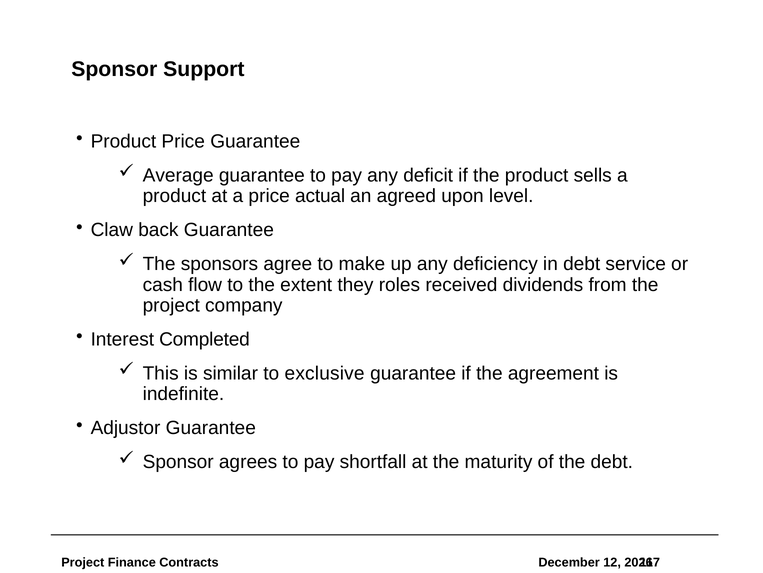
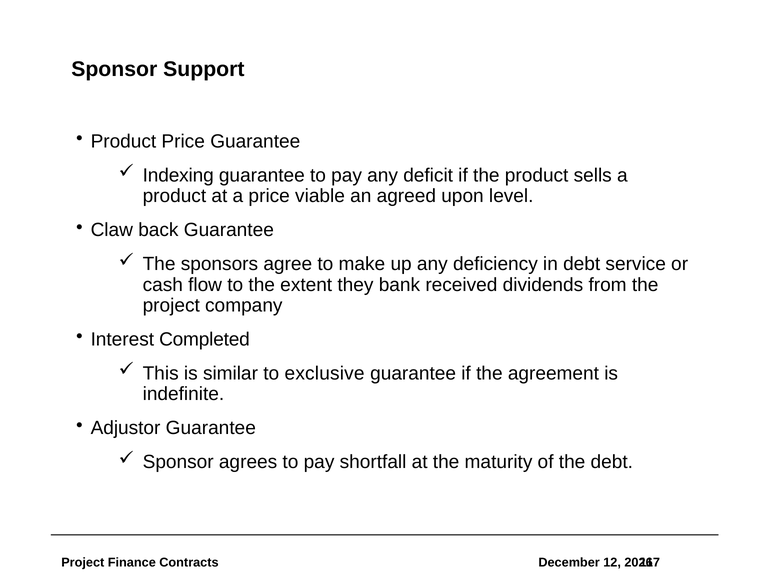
Average: Average -> Indexing (178, 175)
actual: actual -> viable (320, 196)
roles: roles -> bank (399, 284)
